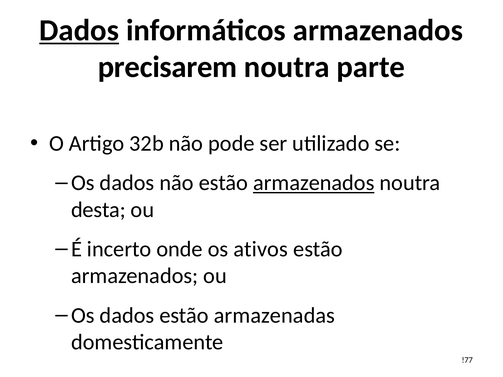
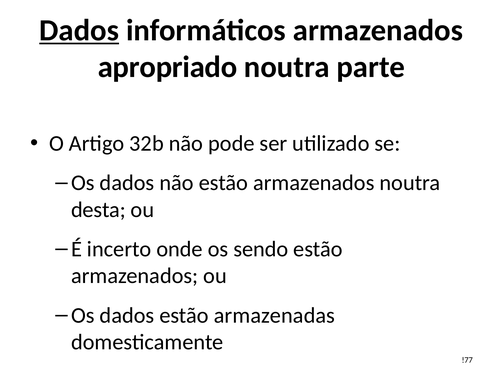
precisarem: precisarem -> apropriado (168, 67)
armazenados underline: present -> none (314, 183)
ativos: ativos -> sendo (261, 249)
